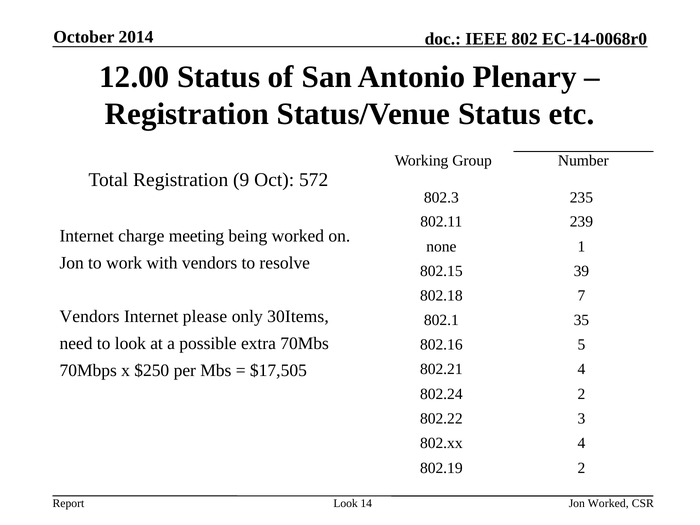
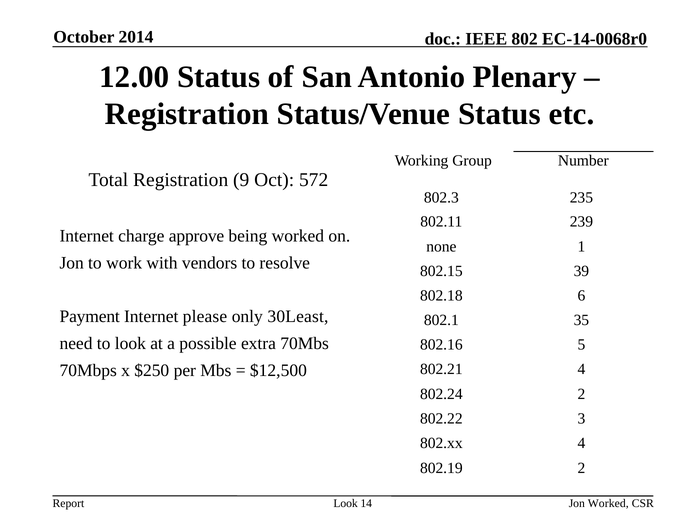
meeting: meeting -> approve (197, 236)
7: 7 -> 6 (581, 296)
Vendors: Vendors -> Payment (90, 317)
30Items: 30Items -> 30Least (298, 317)
$17,505: $17,505 -> $12,500 (278, 370)
